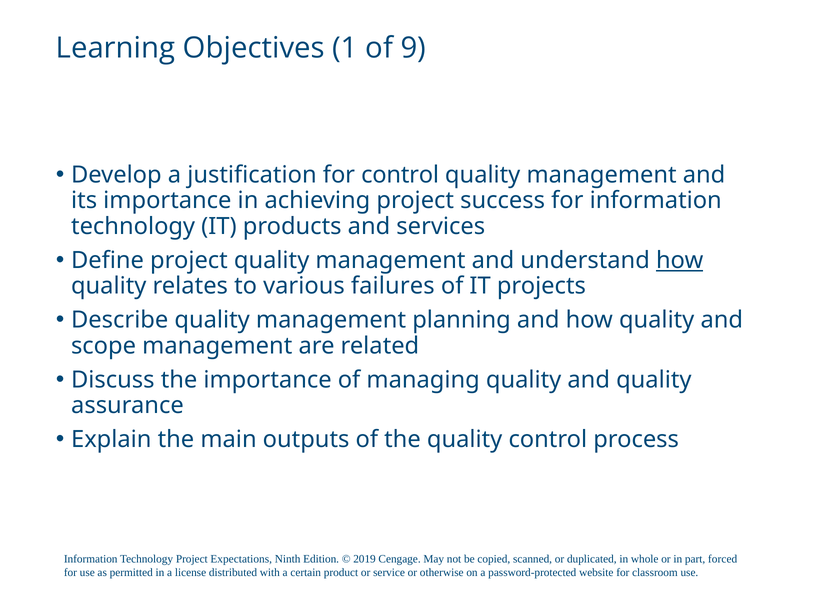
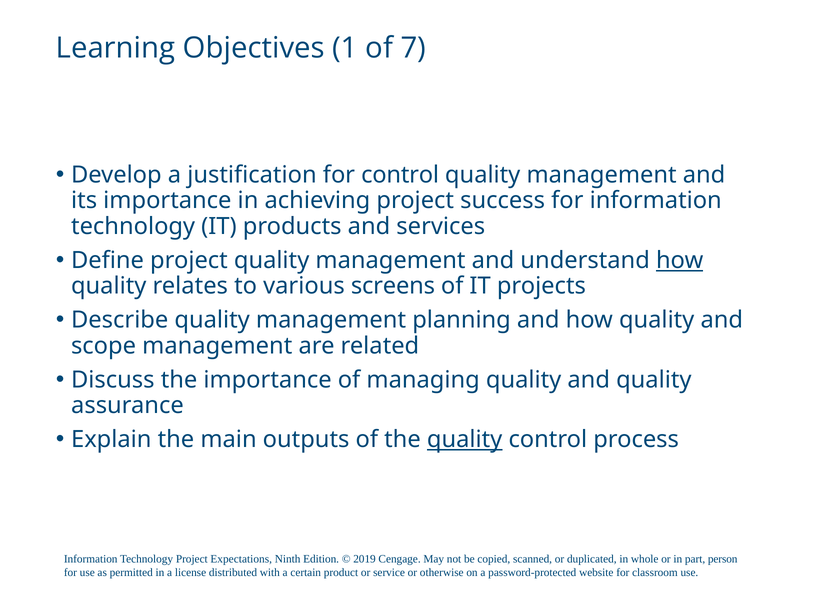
9: 9 -> 7 (413, 48)
failures: failures -> screens (393, 286)
quality underline: none -> present (465, 439)
forced: forced -> person (723, 559)
